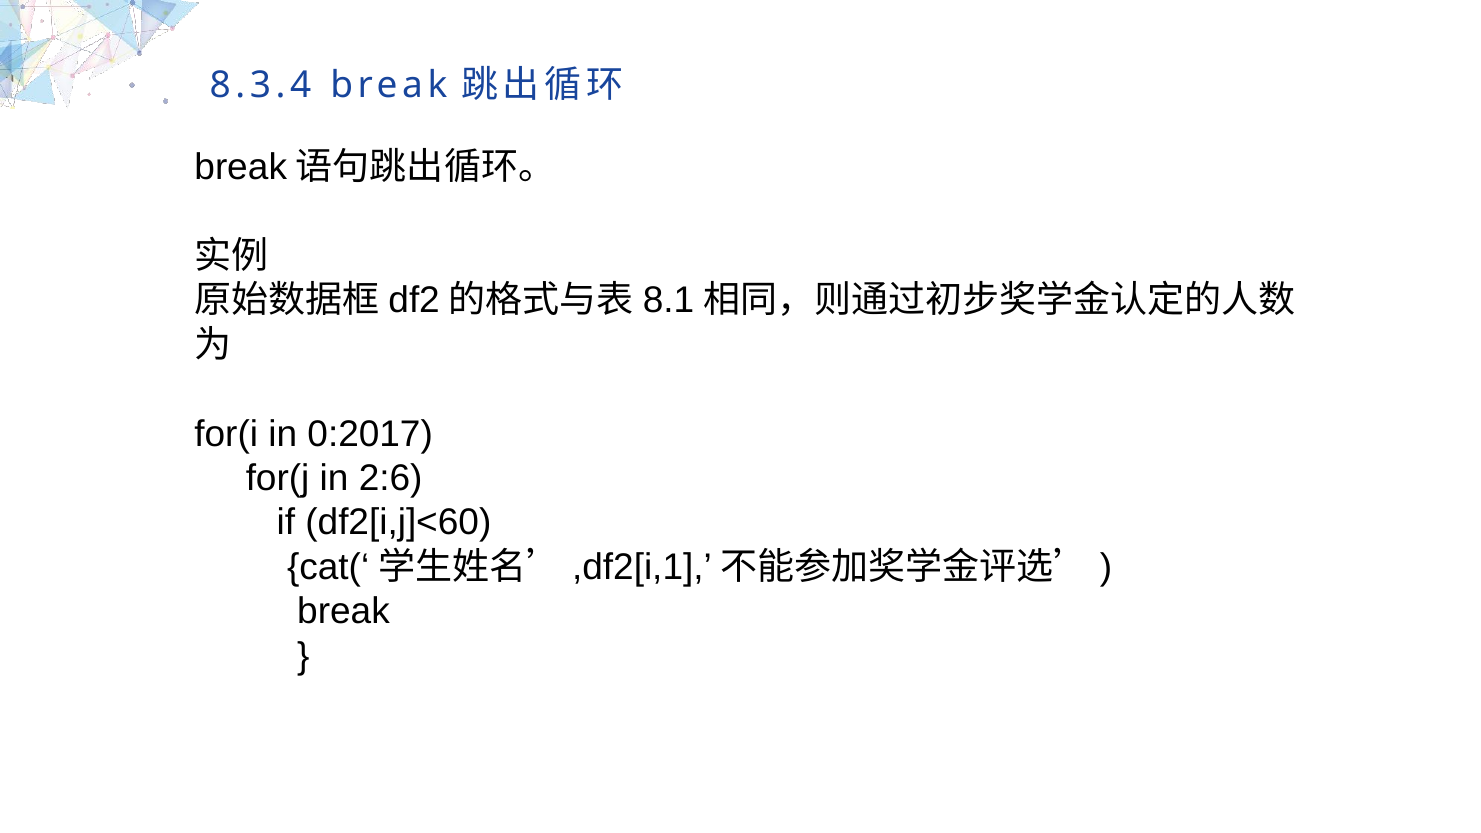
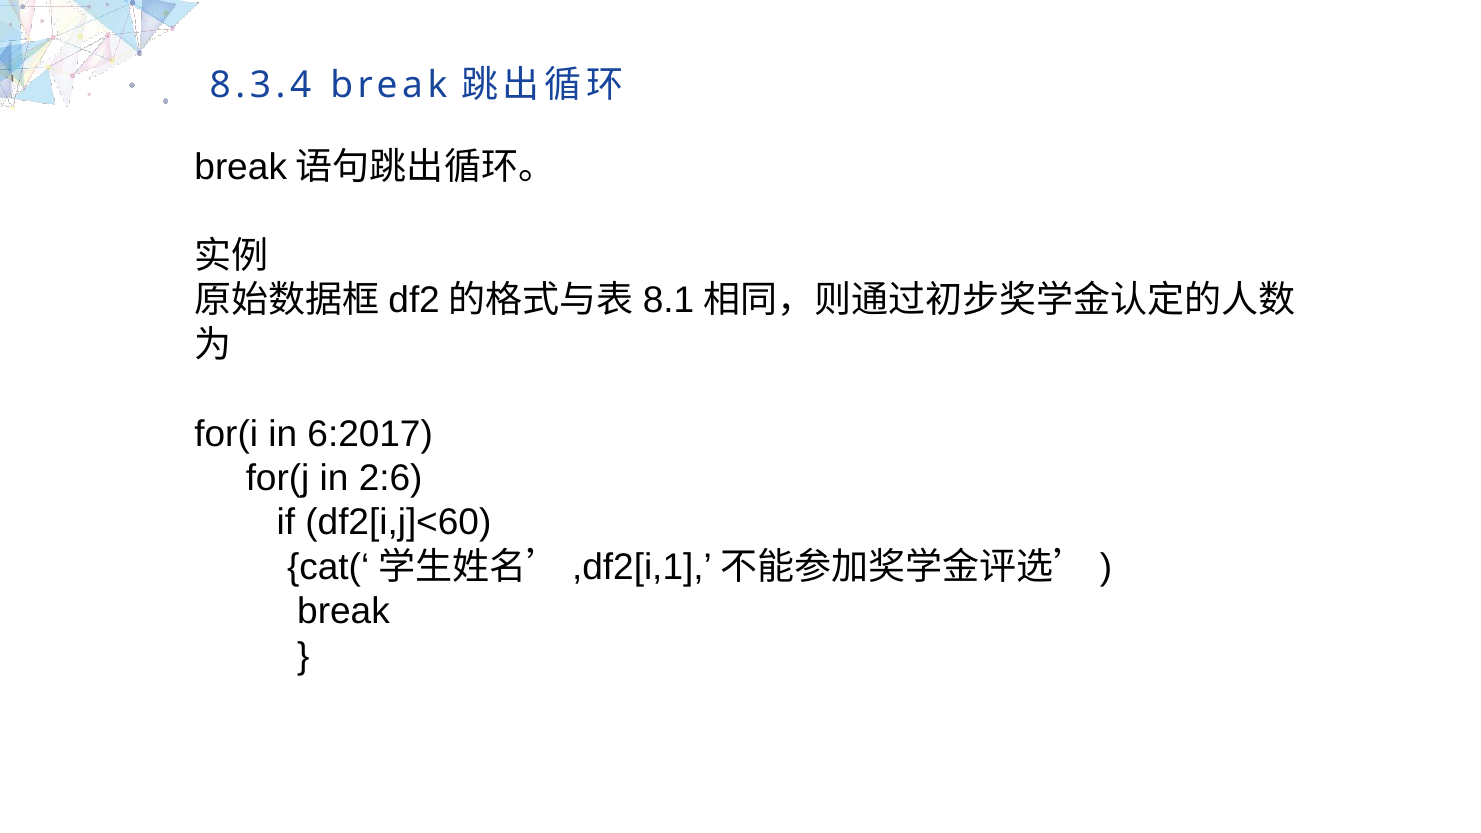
0:2017: 0:2017 -> 6:2017 (370, 434)
